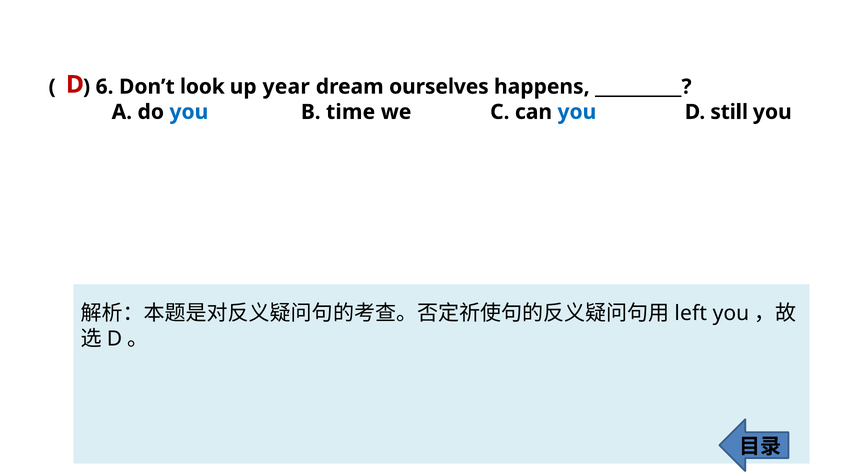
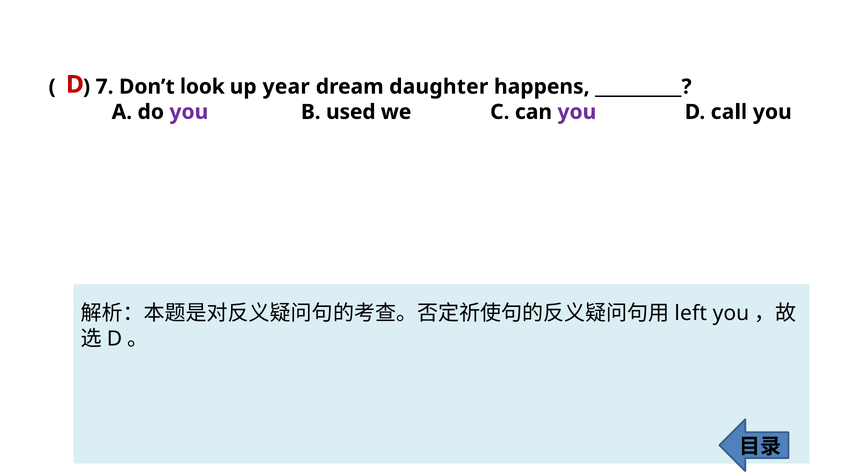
6: 6 -> 7 (105, 87)
ourselves: ourselves -> daughter (439, 87)
you colour: blue -> purple (189, 112)
time: time -> used (351, 112)
you colour: blue -> purple (577, 112)
still: still -> call (729, 112)
